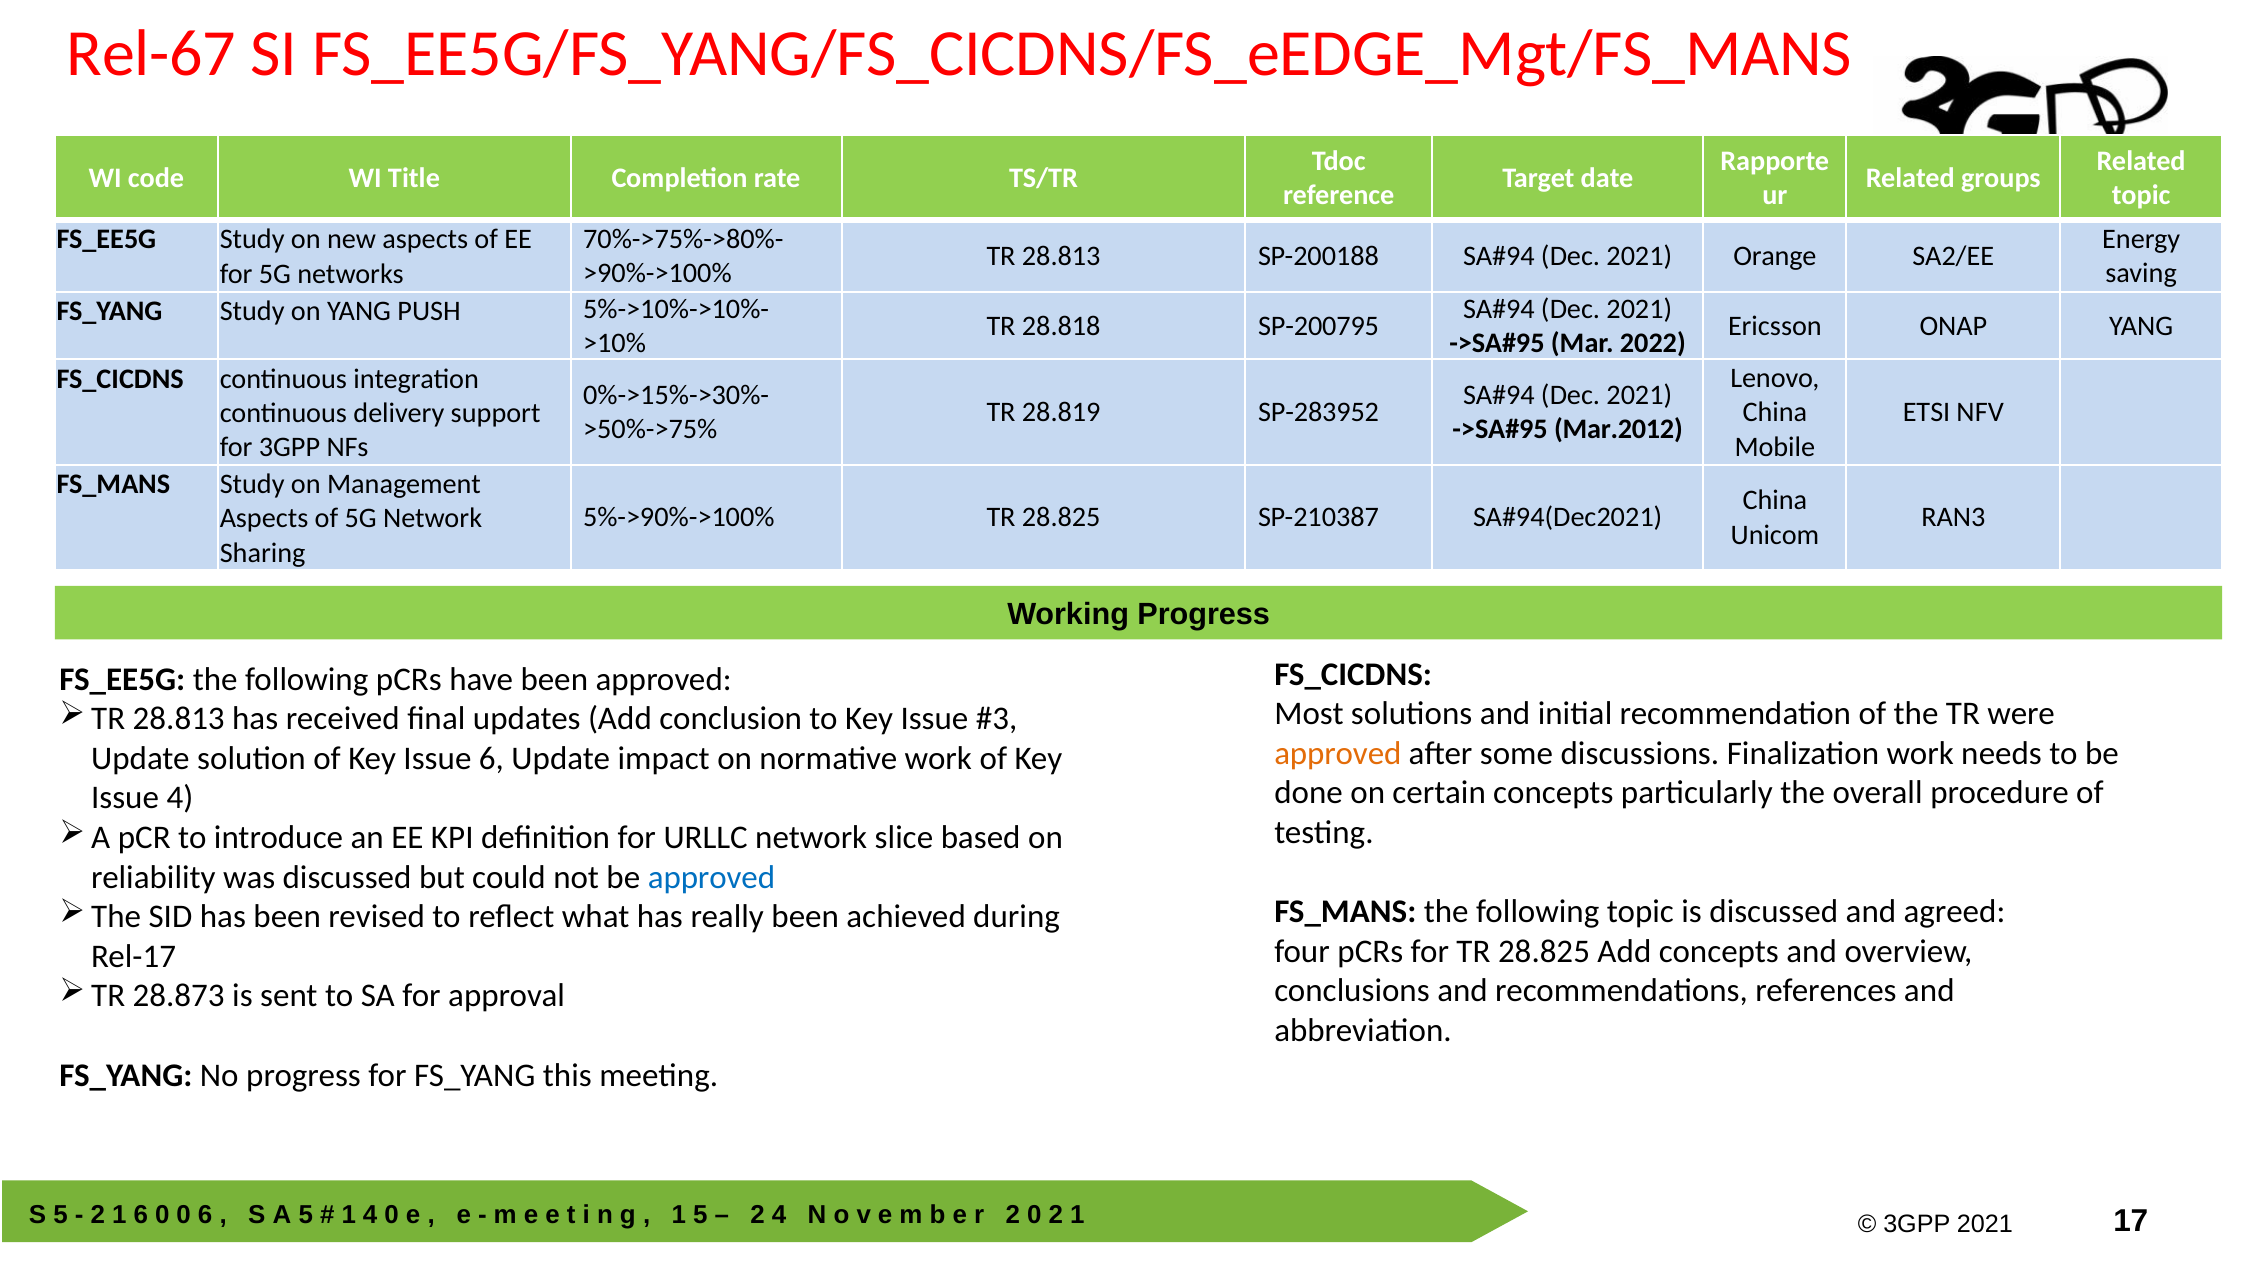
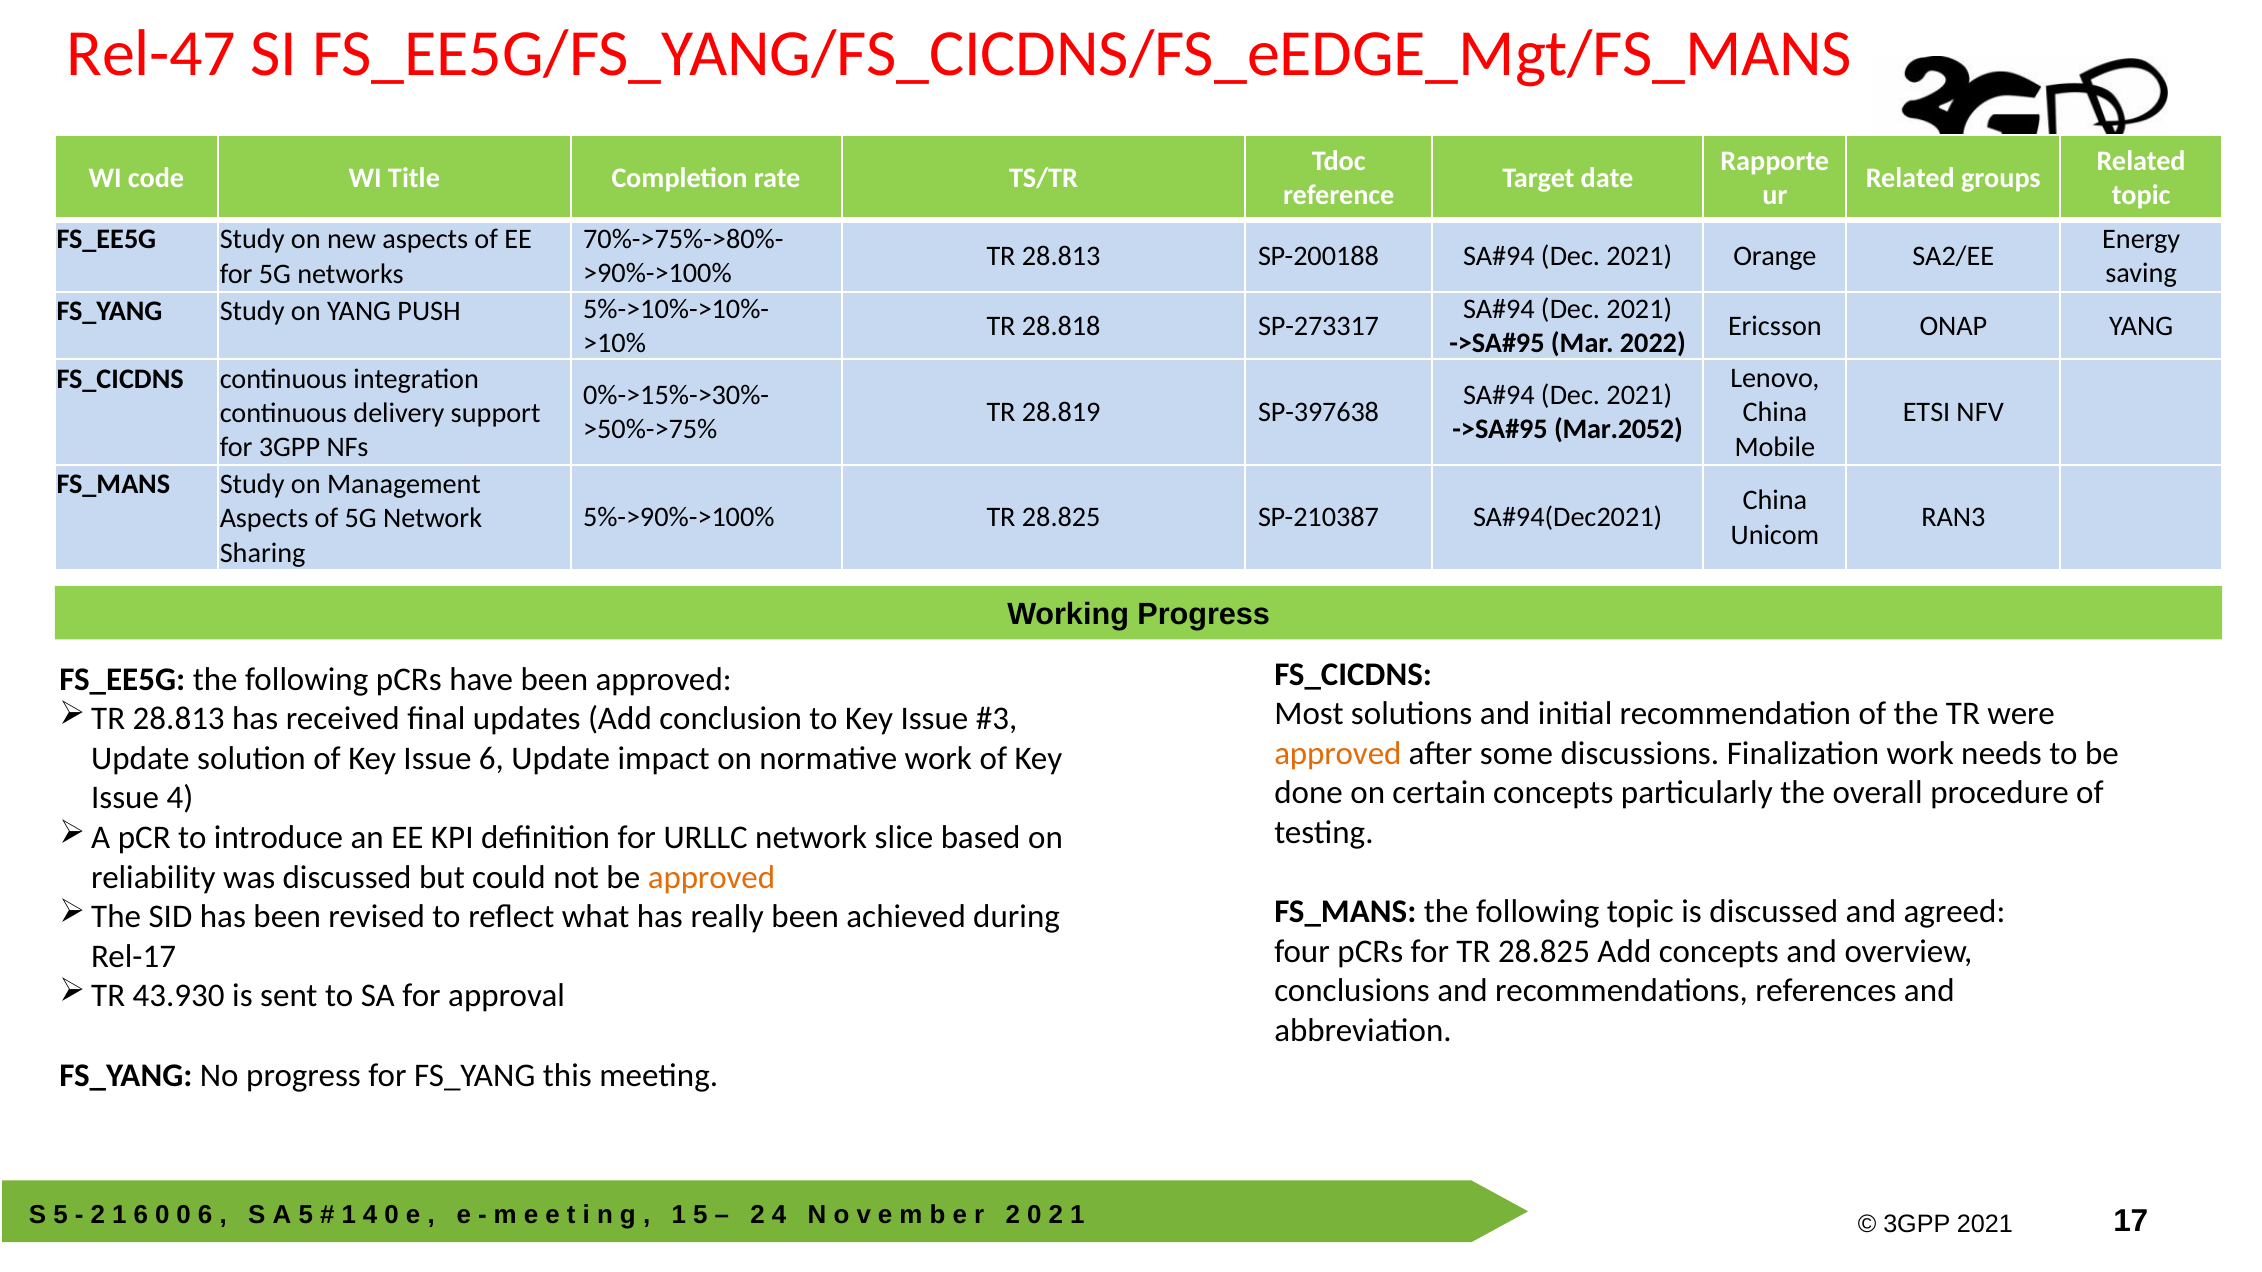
Rel-67: Rel-67 -> Rel-47 (151, 53)
SP-200795: SP-200795 -> SP-273317 (1319, 326)
SP-283952: SP-283952 -> SP-397638 (1319, 412)
Mar.2012: Mar.2012 -> Mar.2052 (1618, 430)
approved colour: blue -> orange (711, 877)
28.873: 28.873 -> 43.930 (179, 996)
